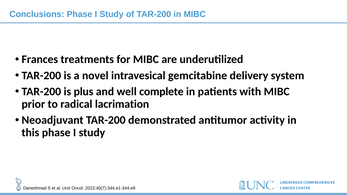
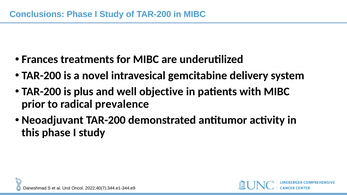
complete: complete -> objective (161, 92)
lacrimation: lacrimation -> prevalence (122, 104)
